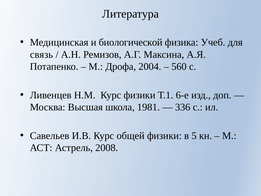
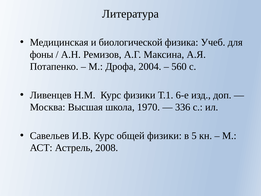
связь: связь -> фоны (42, 54)
1981: 1981 -> 1970 (148, 107)
